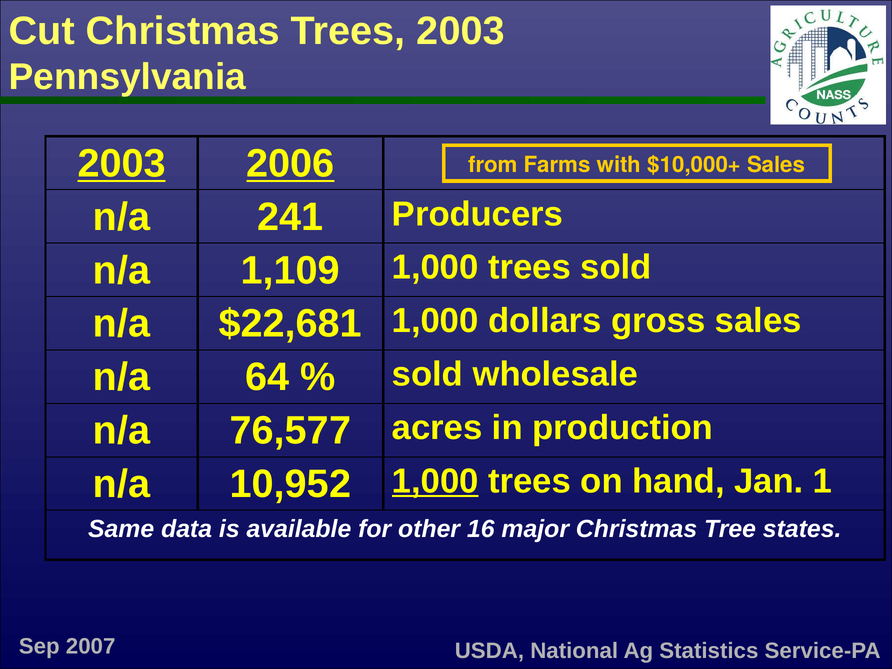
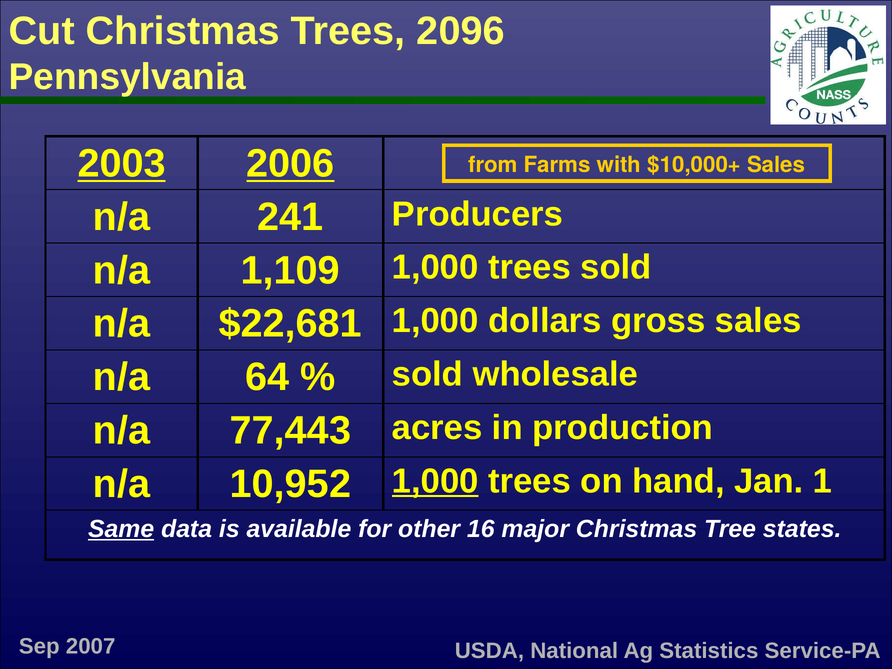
Trees 2003: 2003 -> 2096 (461, 31)
76,577: 76,577 -> 77,443 (290, 431)
Same underline: none -> present (121, 529)
